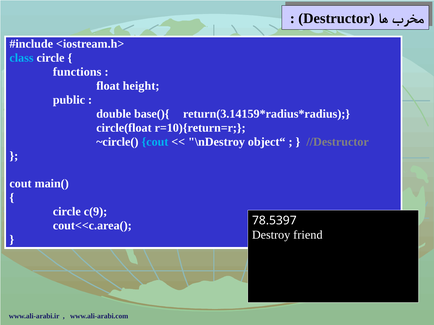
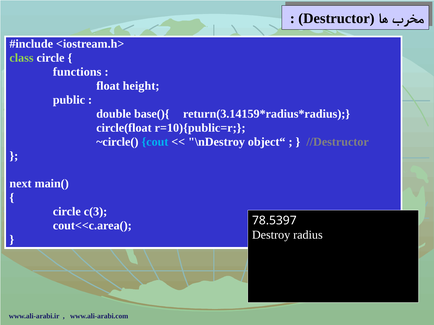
class colour: light blue -> light green (22, 58)
r=10){return=r: r=10){return=r -> r=10){public=r (200, 128)
cout: cout -> next (21, 184)
c(9: c(9 -> c(3 (95, 212)
friend: friend -> radius (308, 235)
